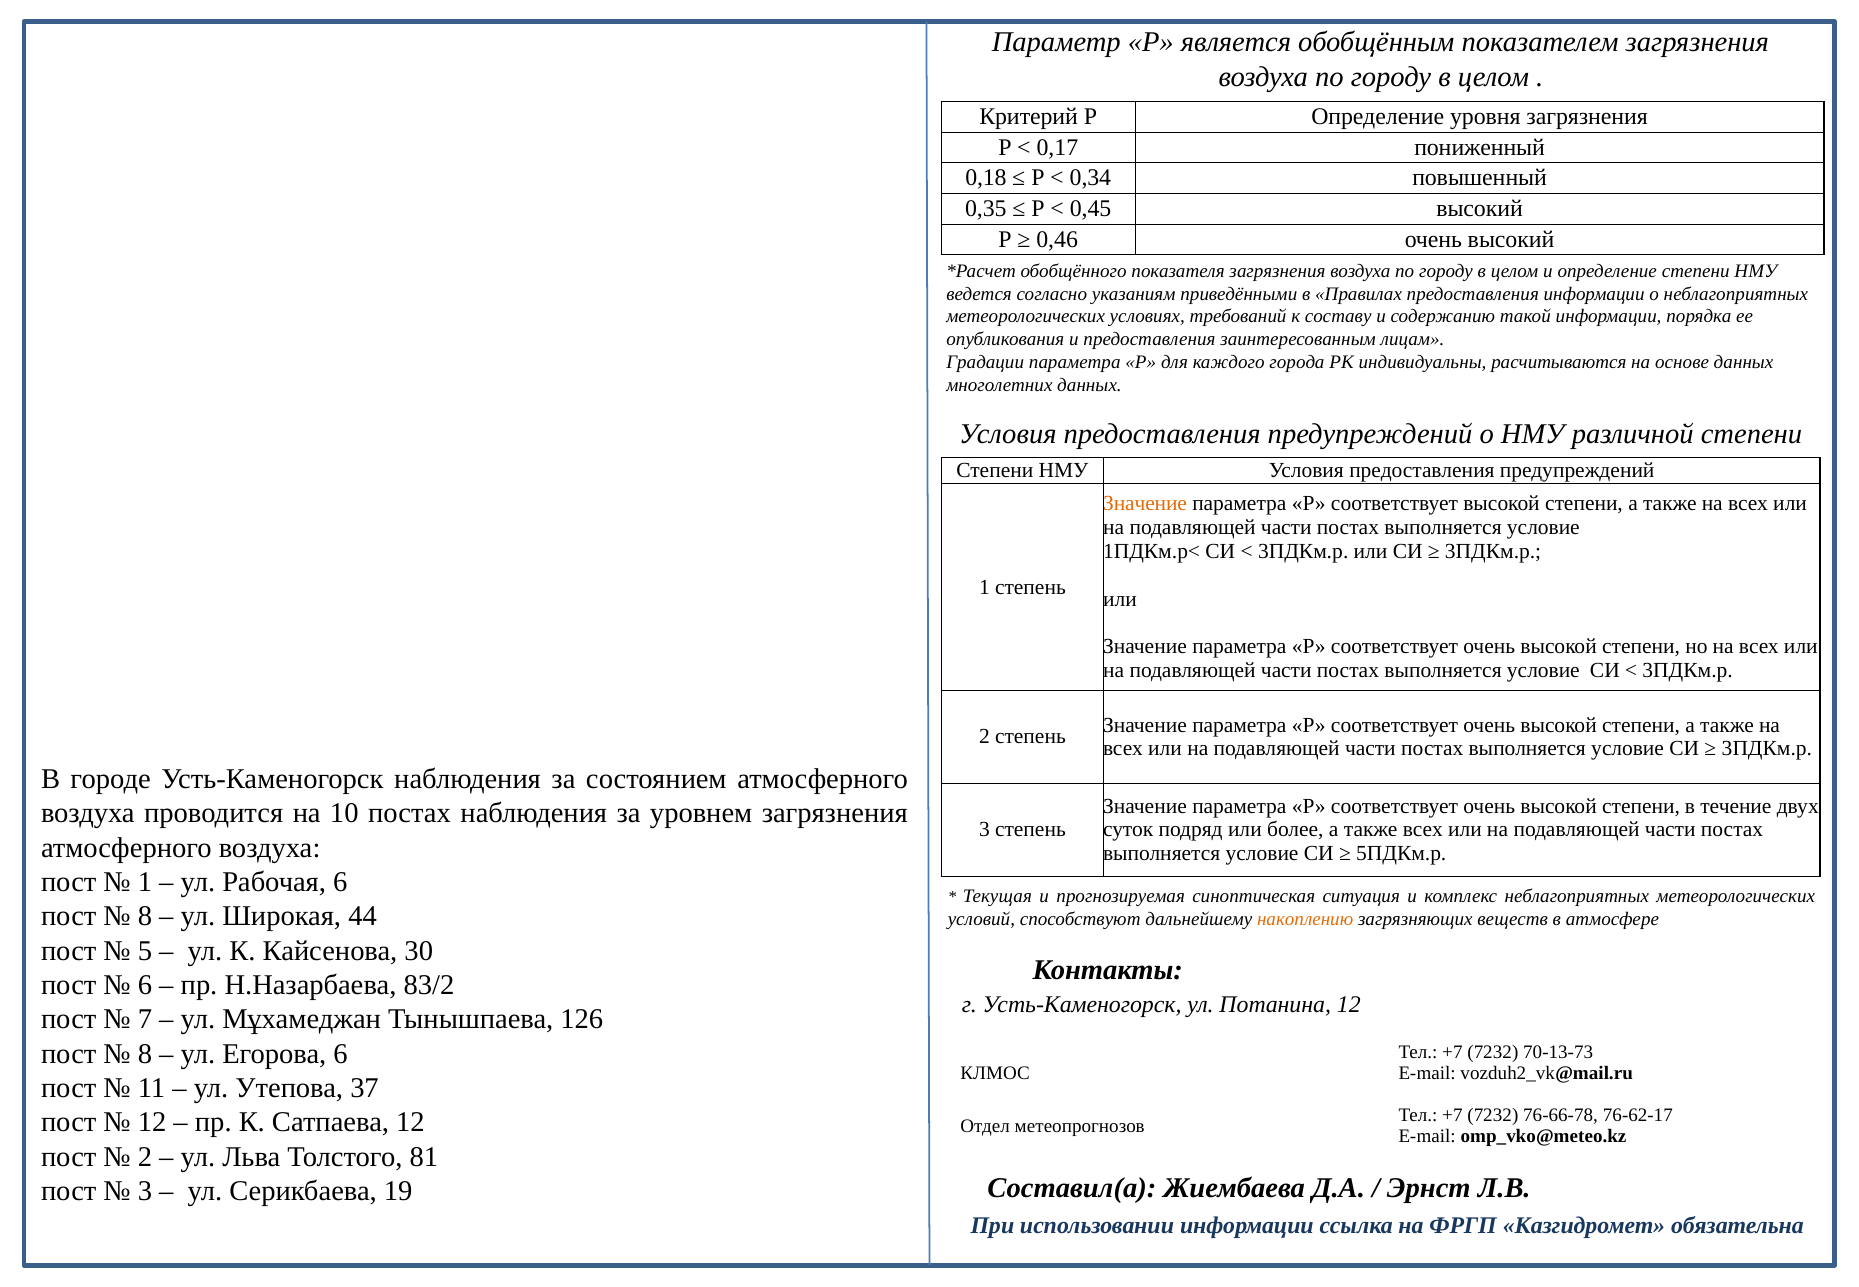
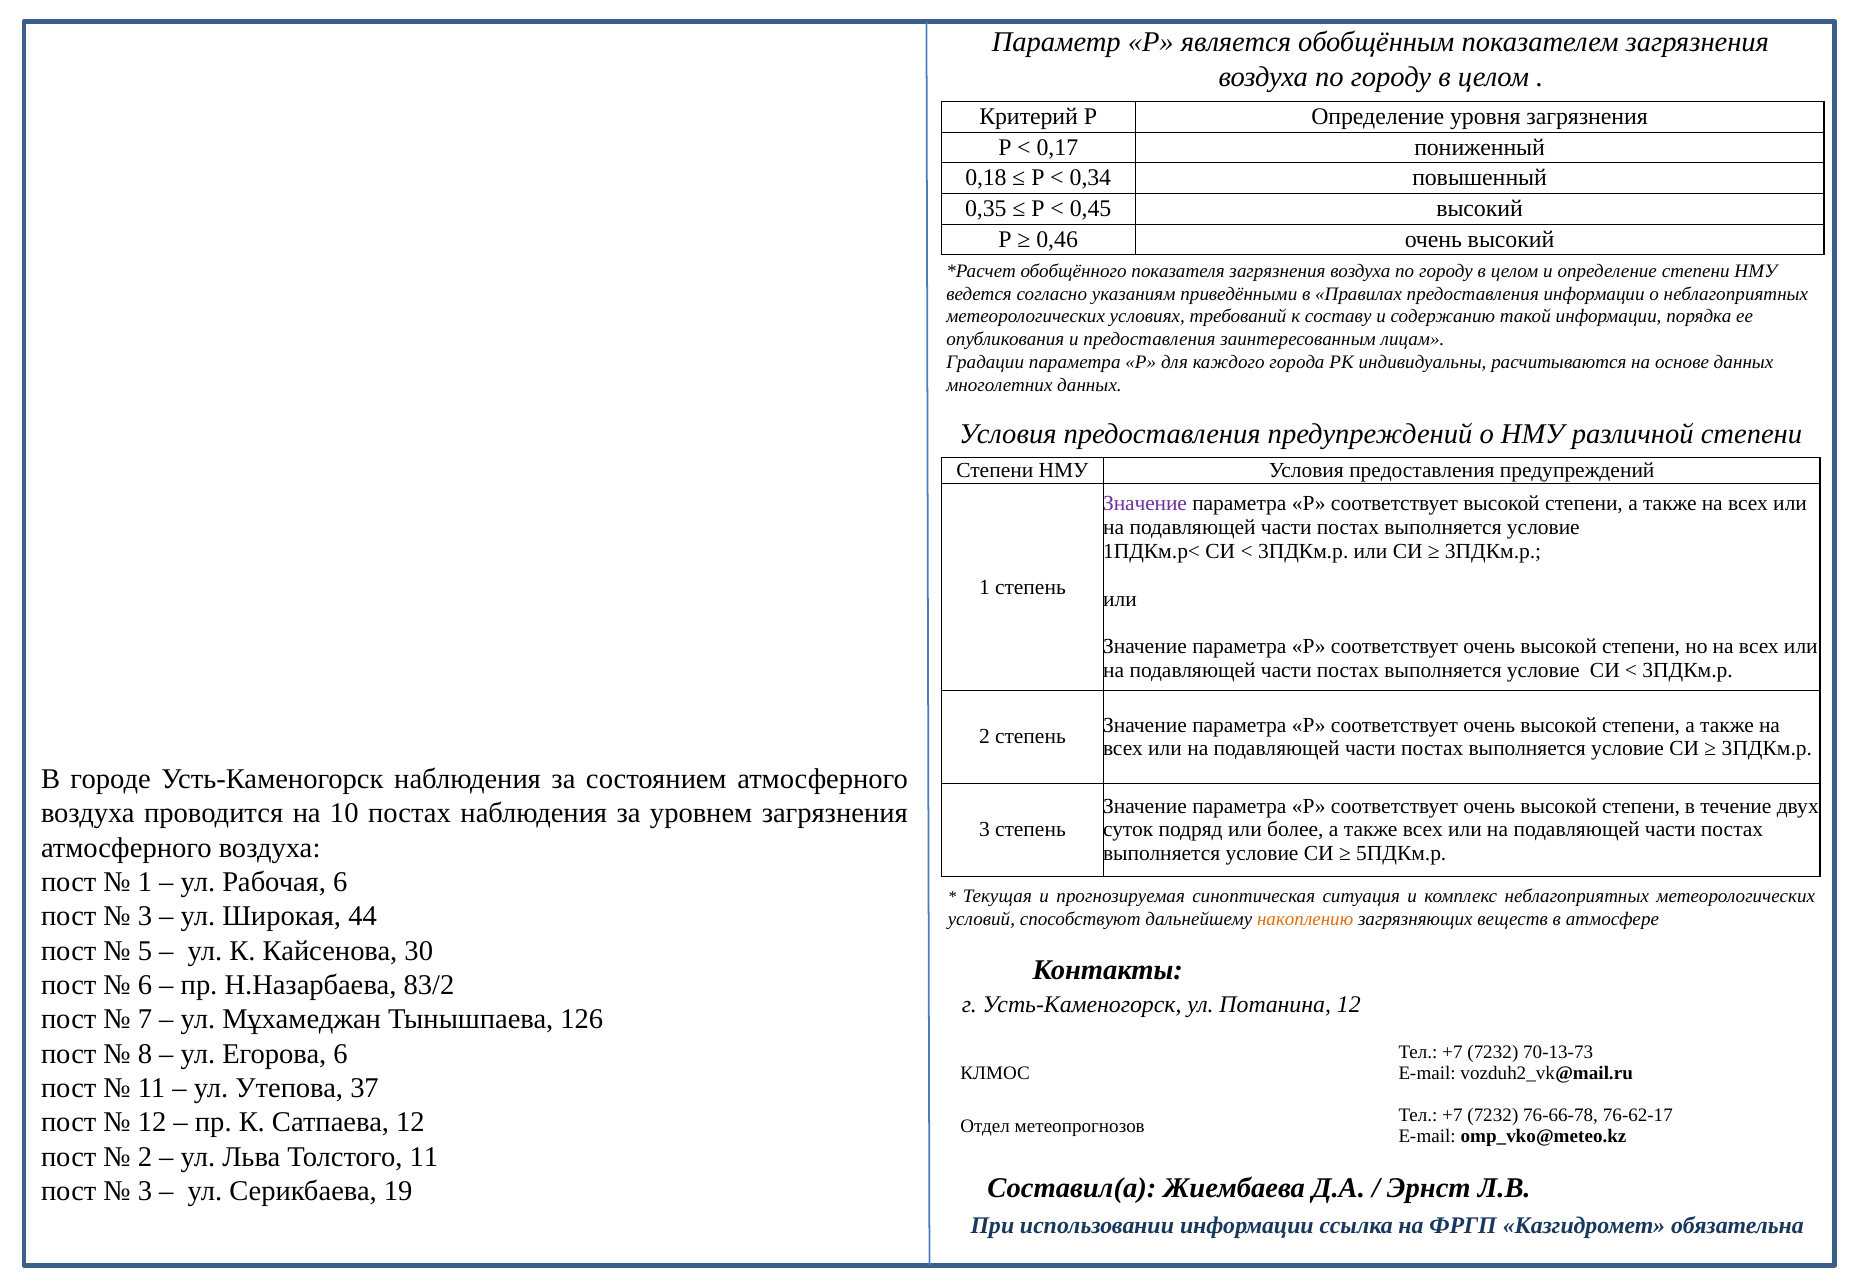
Значение colour: orange -> purple (1145, 504)
8: 8 -> 3 (145, 916)
Толстого 81: 81 -> 11 (424, 1157)
